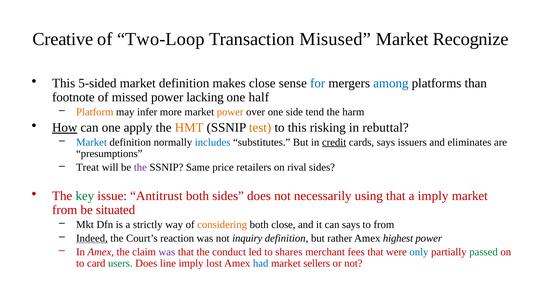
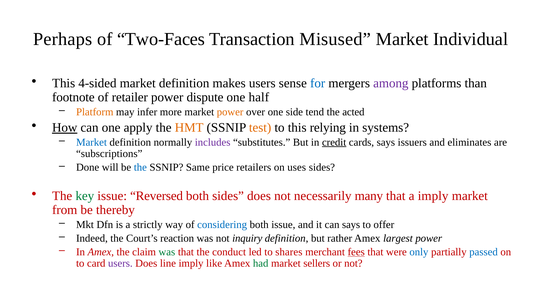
Creative: Creative -> Perhaps (63, 39)
Two-Loop: Two-Loop -> Two-Faces (161, 39)
Recognize: Recognize -> Individual (471, 39)
5-sided: 5-sided -> 4-sided (97, 83)
makes close: close -> users (262, 83)
among colour: blue -> purple (391, 83)
missed: missed -> retailer (130, 97)
lacking: lacking -> dispute (205, 97)
harm: harm -> acted (353, 112)
risking: risking -> relying (328, 128)
rebuttal: rebuttal -> systems (386, 128)
includes colour: blue -> purple (213, 142)
presumptions: presumptions -> subscriptions (109, 154)
Treat: Treat -> Done (88, 168)
the colour: purple -> blue (140, 168)
rival: rival -> uses (297, 168)
Antitrust: Antitrust -> Reversed (157, 196)
using: using -> many (369, 196)
situated: situated -> thereby (115, 210)
considering colour: orange -> blue (222, 225)
both close: close -> issue (283, 225)
to from: from -> offer (384, 225)
Indeed underline: present -> none (92, 238)
highest: highest -> largest (398, 238)
was colour: purple -> green (167, 252)
fees underline: none -> present (356, 252)
passed colour: green -> blue (484, 252)
users colour: green -> purple (120, 264)
lost: lost -> like (214, 264)
had colour: blue -> green (261, 264)
